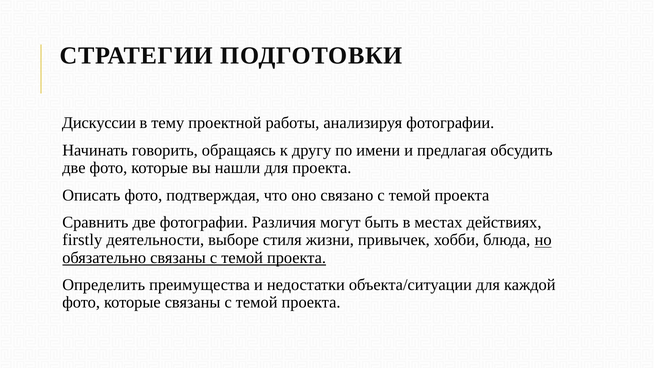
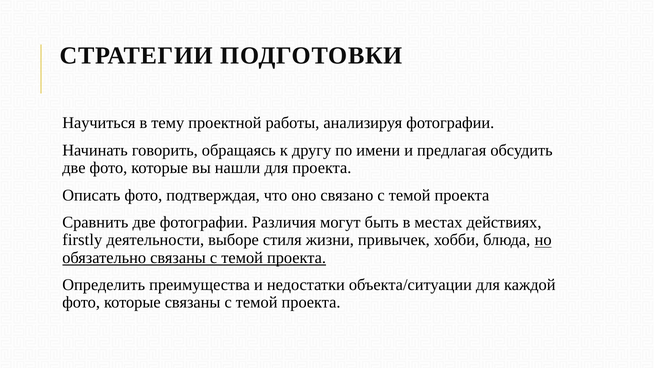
Дискуссии: Дискуссии -> Научиться (99, 123)
